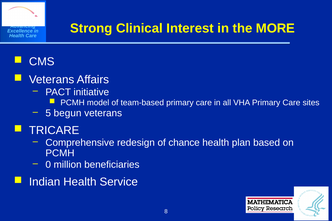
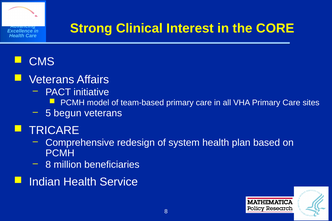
MORE: MORE -> CORE (275, 28)
chance: chance -> system (184, 143)
0: 0 -> 8 (48, 165)
